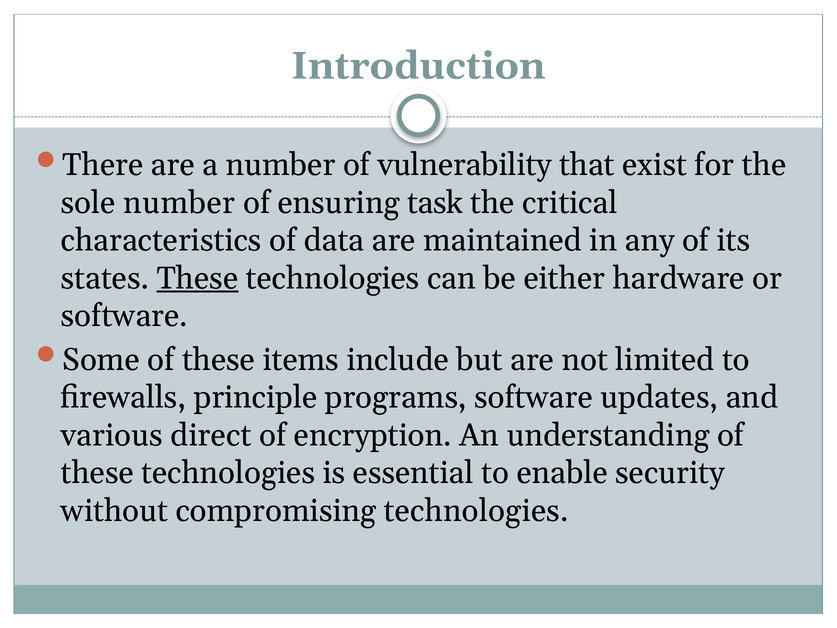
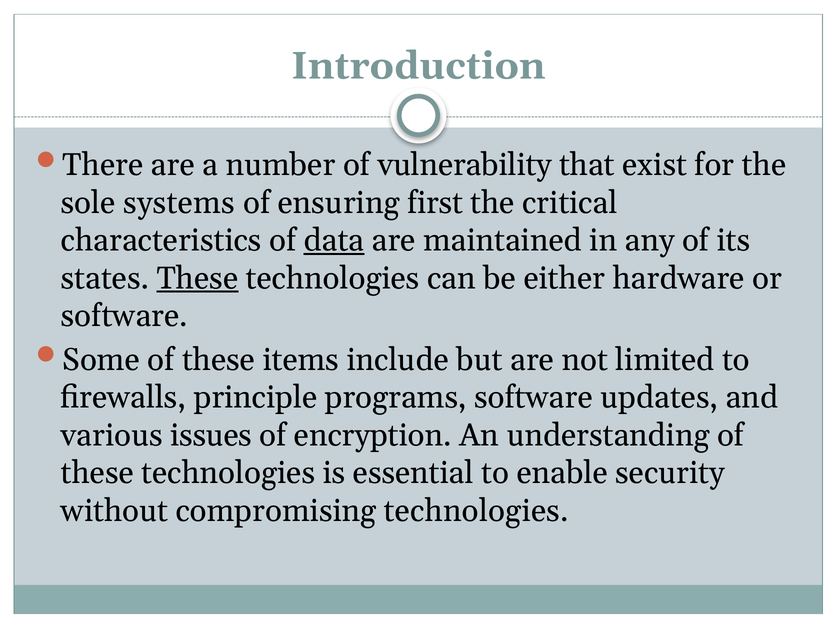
sole number: number -> systems (179, 203)
task: task -> first (435, 203)
data underline: none -> present (334, 240)
direct: direct -> issues (211, 435)
